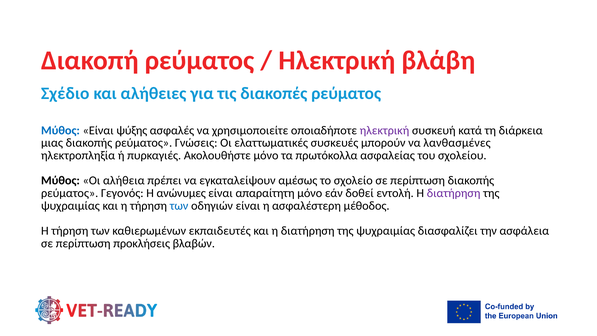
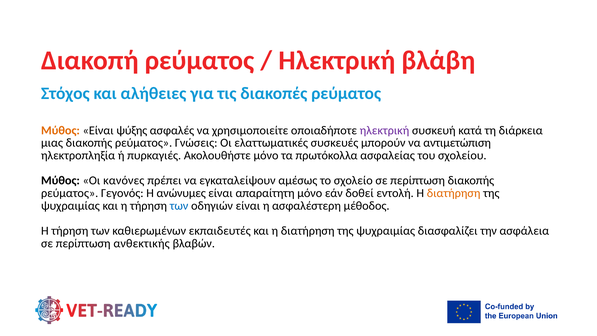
Σχέδιο: Σχέδιο -> Στόχος (65, 93)
Μύθος colour: blue -> orange (60, 130)
λανθασμένες: λανθασμένες -> αντιμετώπιση (457, 143)
αλήθεια: αλήθεια -> κανόνες (124, 181)
διατήρηση colour: purple -> orange (454, 193)
προκλήσεις: προκλήσεις -> ανθεκτικής (142, 243)
